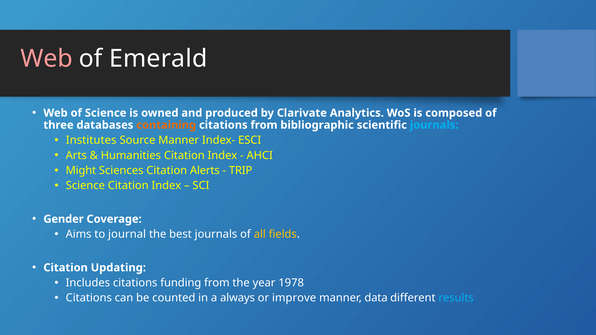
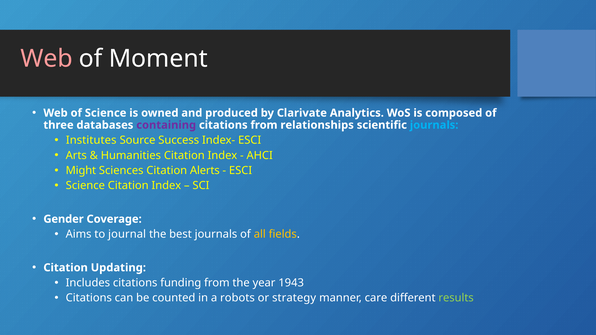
Emerald: Emerald -> Moment (158, 59)
containing colour: orange -> purple (166, 125)
bibliographic: bibliographic -> relationships (317, 125)
Source Manner: Manner -> Success (179, 140)
TRIP: TRIP -> ESCI (241, 171)
1978: 1978 -> 1943 (291, 283)
always: always -> robots (237, 298)
improve: improve -> strategy (294, 298)
data: data -> care (376, 298)
results colour: light blue -> light green (456, 298)
